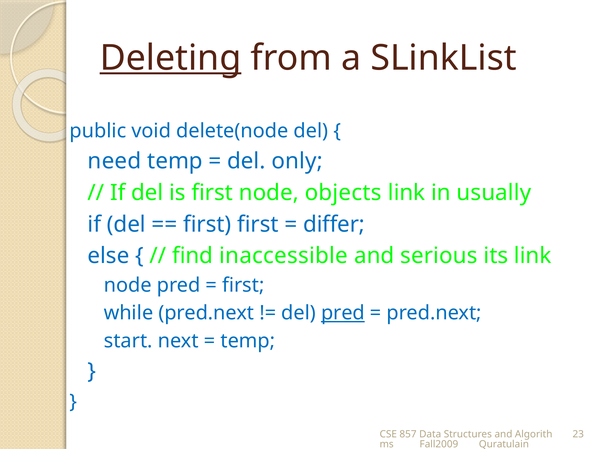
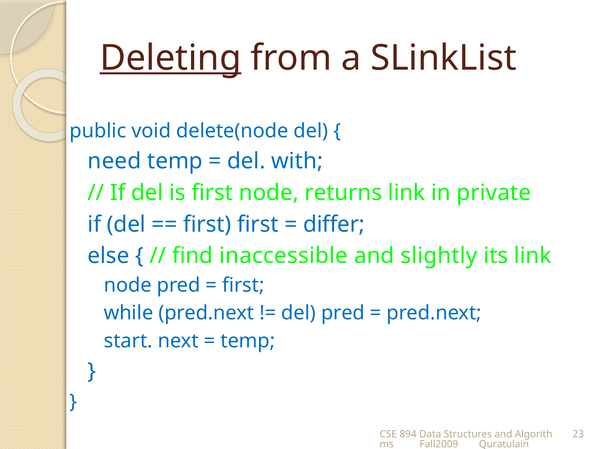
only: only -> with (297, 161)
objects: objects -> returns (343, 193)
usually: usually -> private (494, 193)
serious: serious -> slightly (439, 256)
pred underline: present -> none (343, 313)
857: 857 -> 894 (408, 434)
